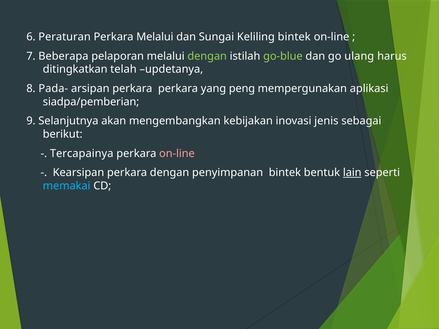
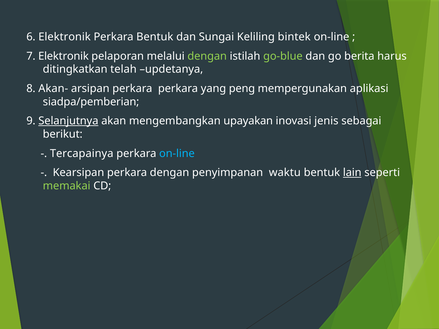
6 Peraturan: Peraturan -> Elektronik (65, 37)
Perkara Melalui: Melalui -> Bentuk (155, 37)
7 Beberapa: Beberapa -> Elektronik (64, 56)
ulang: ulang -> berita (359, 56)
Pada-: Pada- -> Akan- (53, 89)
Selanjutnya underline: none -> present (68, 121)
kebijakan: kebijakan -> upayakan (248, 121)
on-line colour: pink -> light blue (177, 154)
penyimpanan bintek: bintek -> waktu (285, 173)
memakai colour: light blue -> light green (67, 186)
